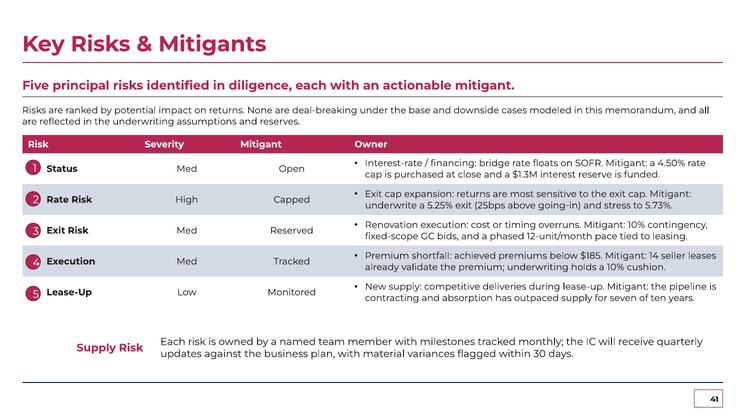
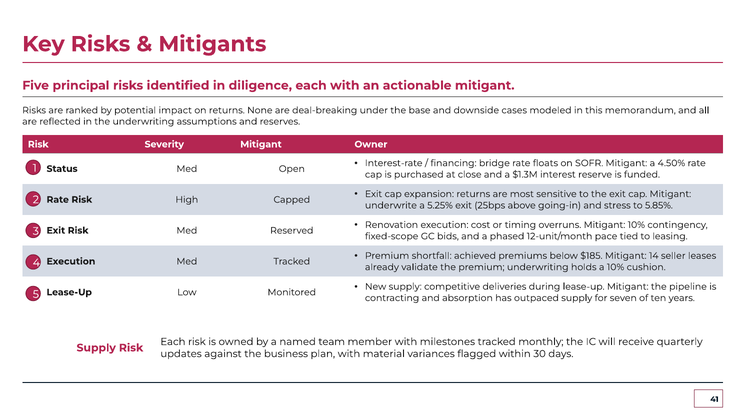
5.73%: 5.73% -> 5.85% (659, 205)
